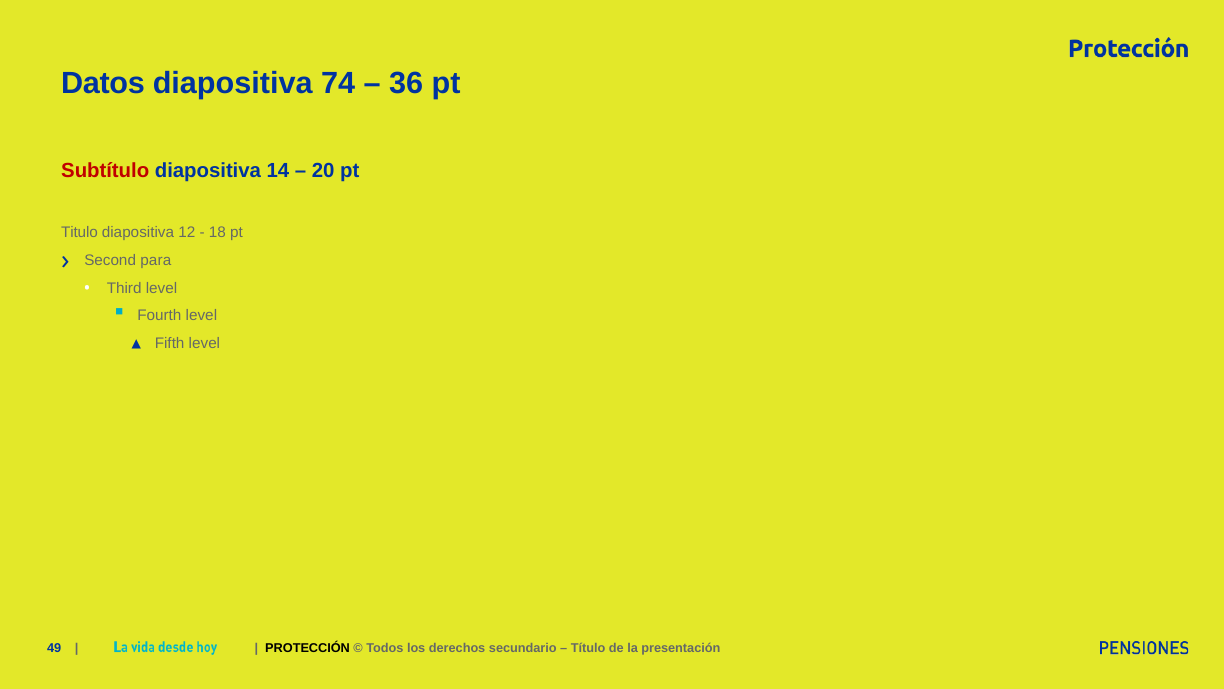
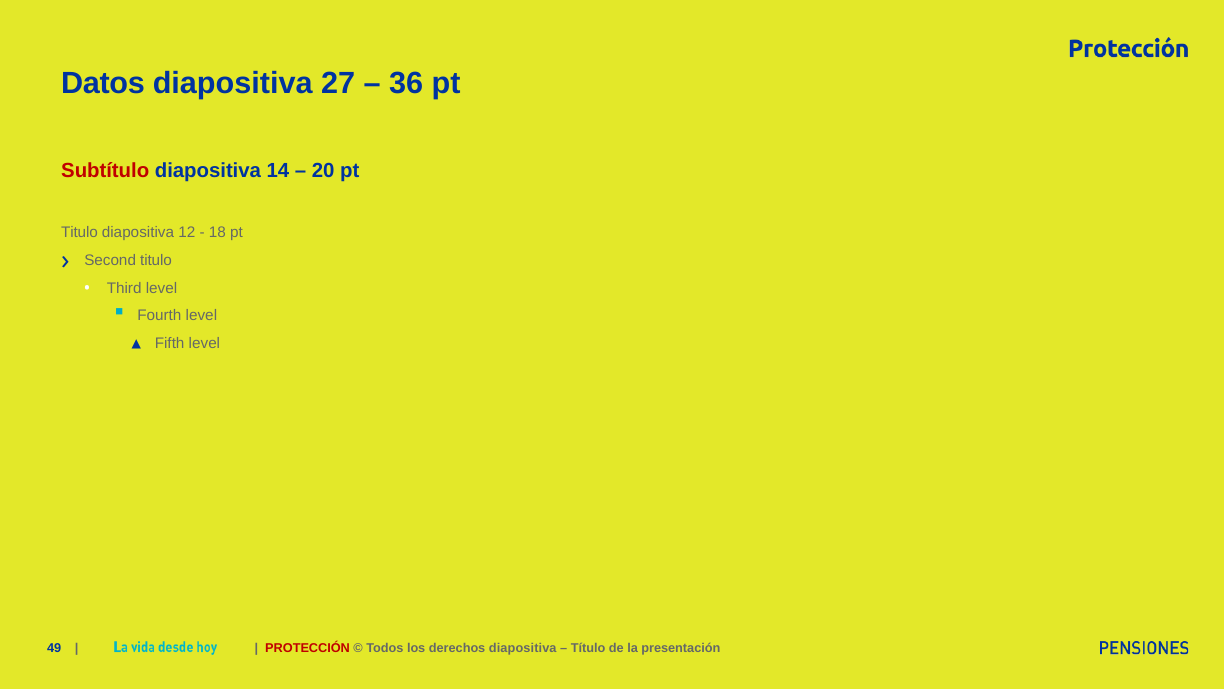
74: 74 -> 27 (338, 84)
Second para: para -> titulo (156, 260)
PROTECCIÓN colour: black -> red (308, 648)
derechos secundario: secundario -> diapositiva (523, 648)
